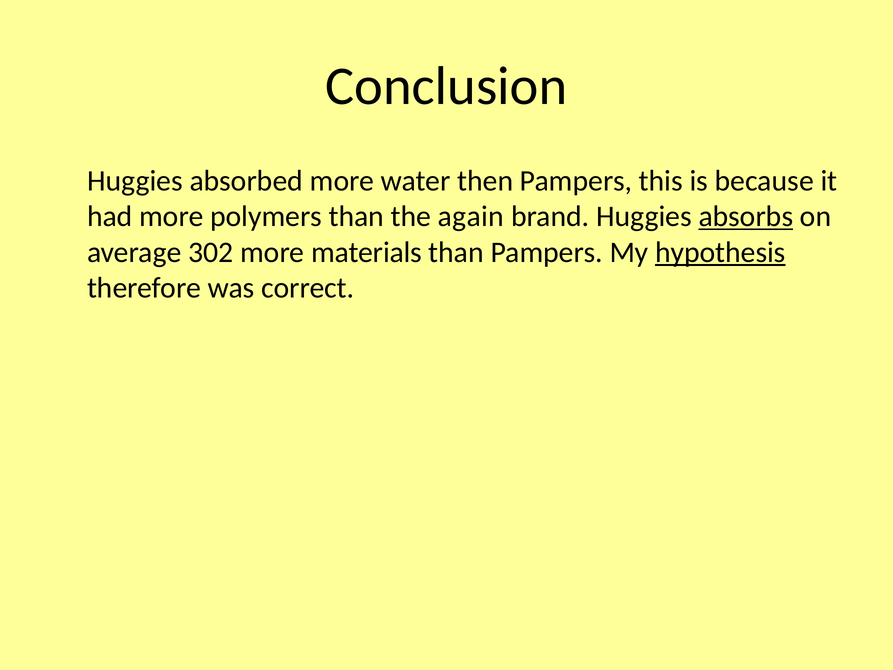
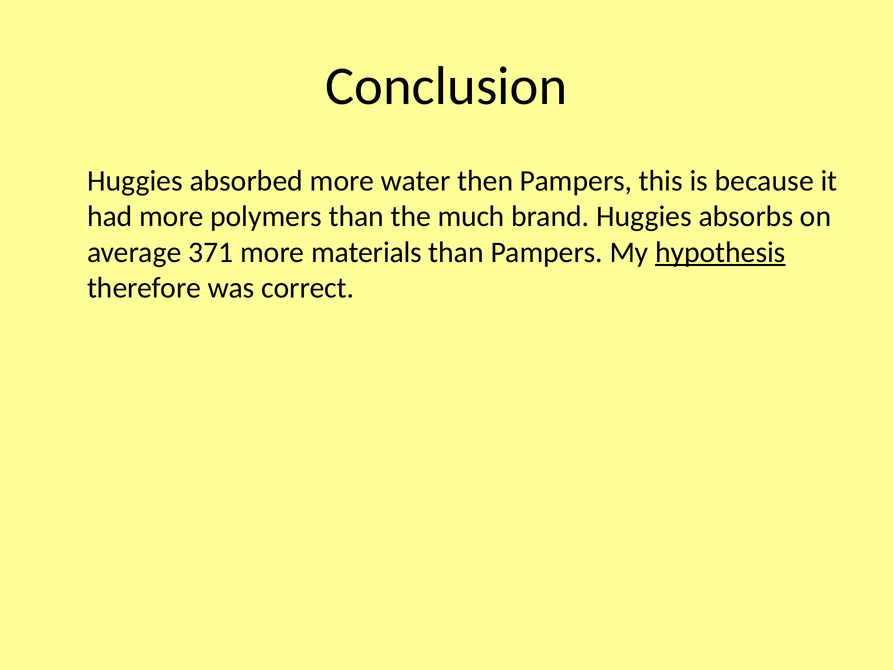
again: again -> much (471, 216)
absorbs underline: present -> none (746, 216)
302: 302 -> 371 (211, 252)
